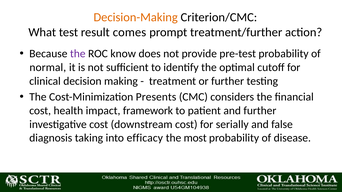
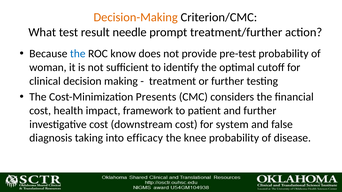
comes: comes -> needle (130, 32)
the colour: purple -> blue (78, 54)
normal: normal -> woman (48, 68)
serially: serially -> system (232, 125)
most: most -> knee (195, 138)
